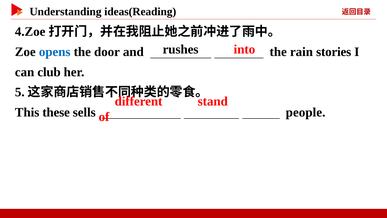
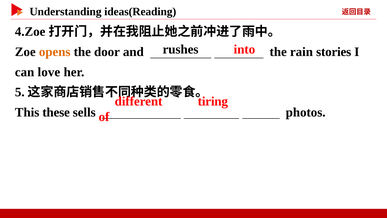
opens colour: blue -> orange (55, 52)
club: club -> love (49, 72)
stand: stand -> tiring (213, 101)
people: people -> photos (306, 112)
